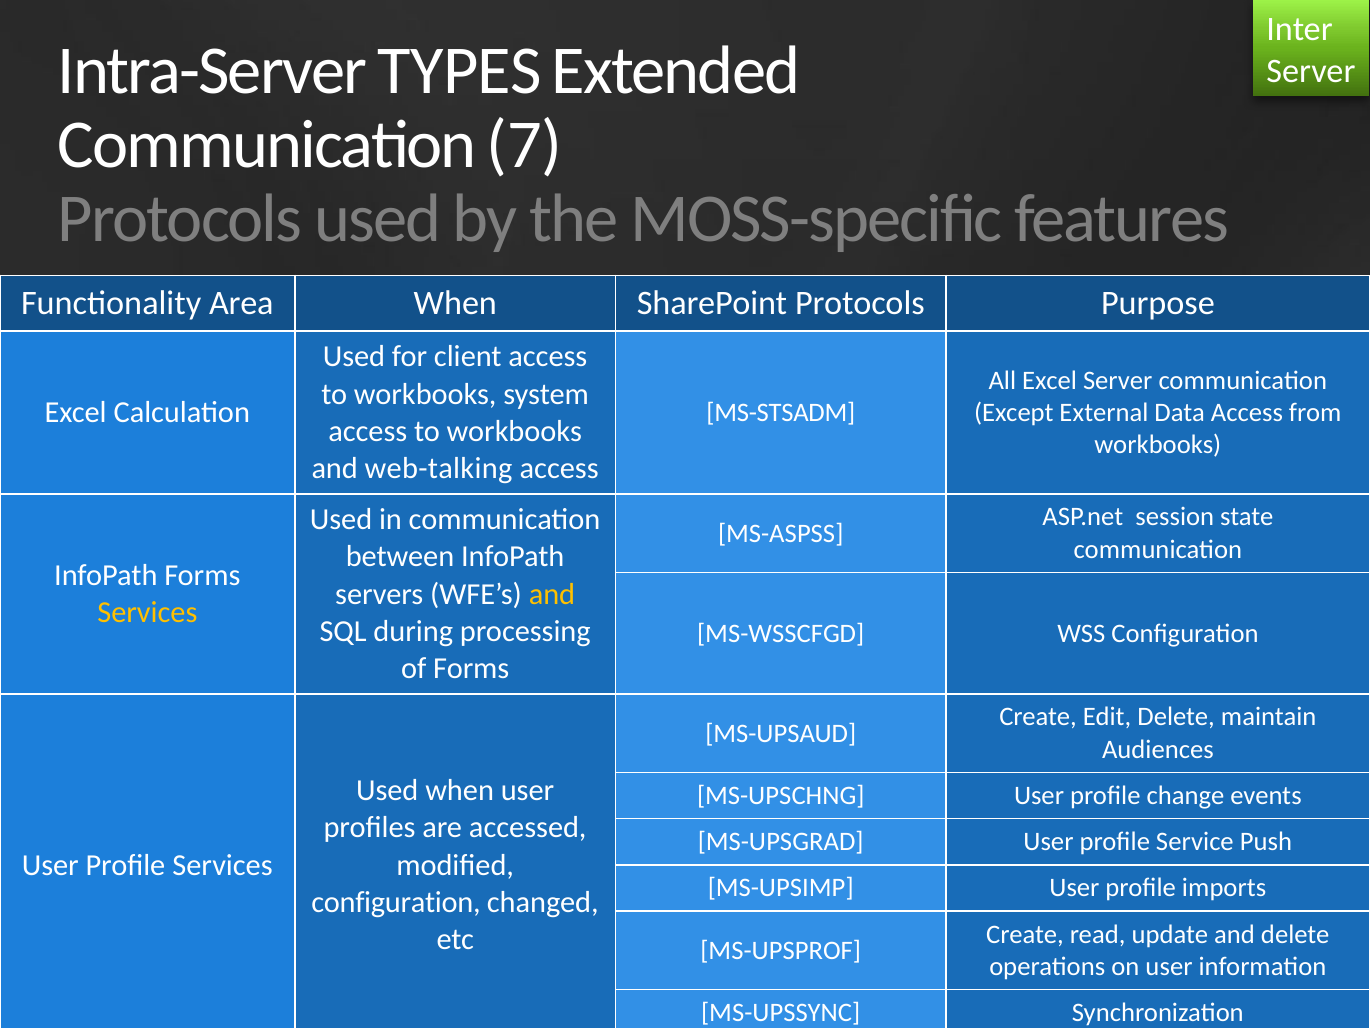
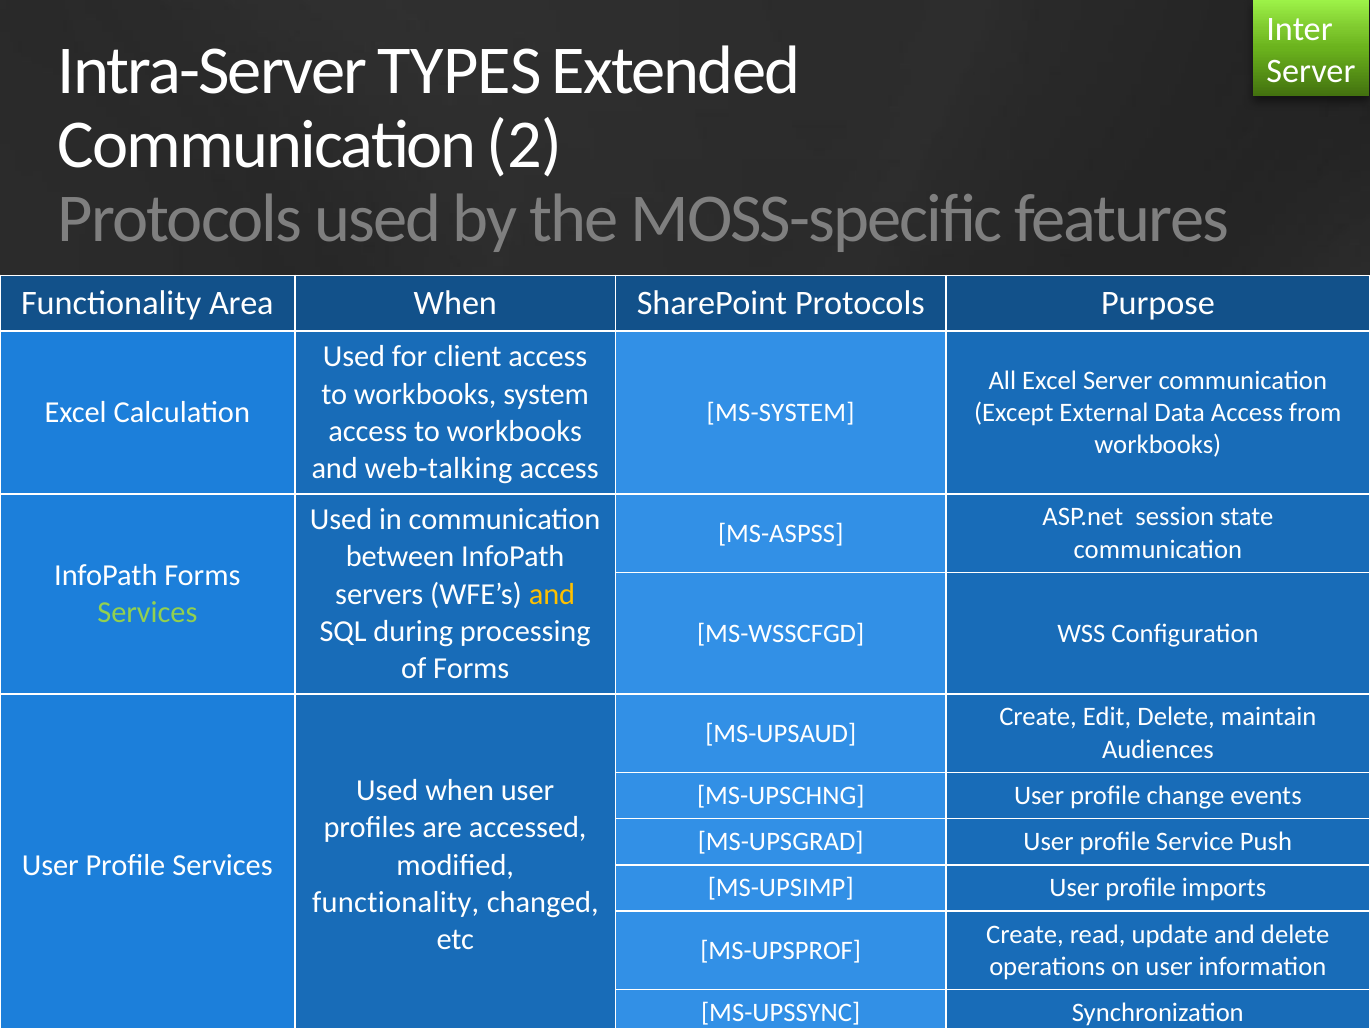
7: 7 -> 2 (524, 145)
MS-STSADM: MS-STSADM -> MS-SYSTEM (781, 413)
Services colour: yellow -> light green (147, 612)
configuration: configuration -> functionality (396, 902)
